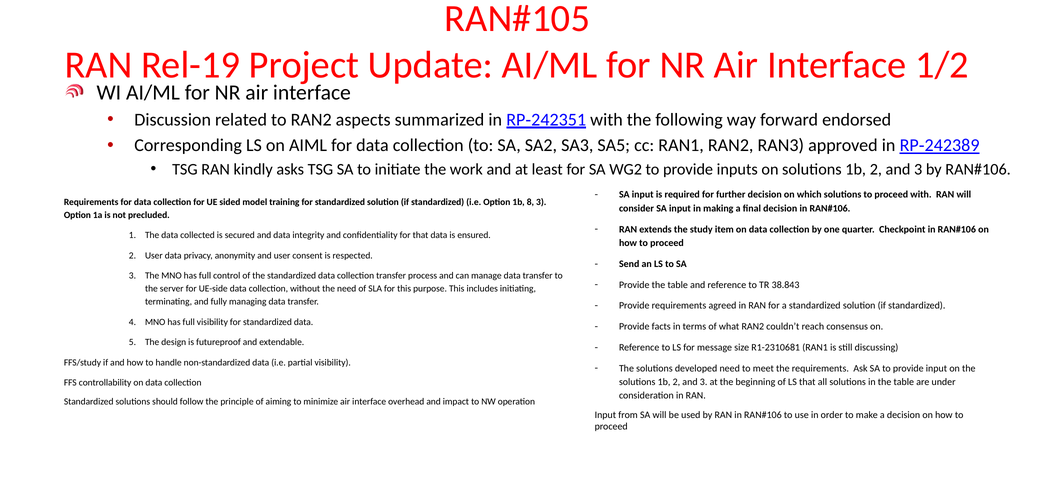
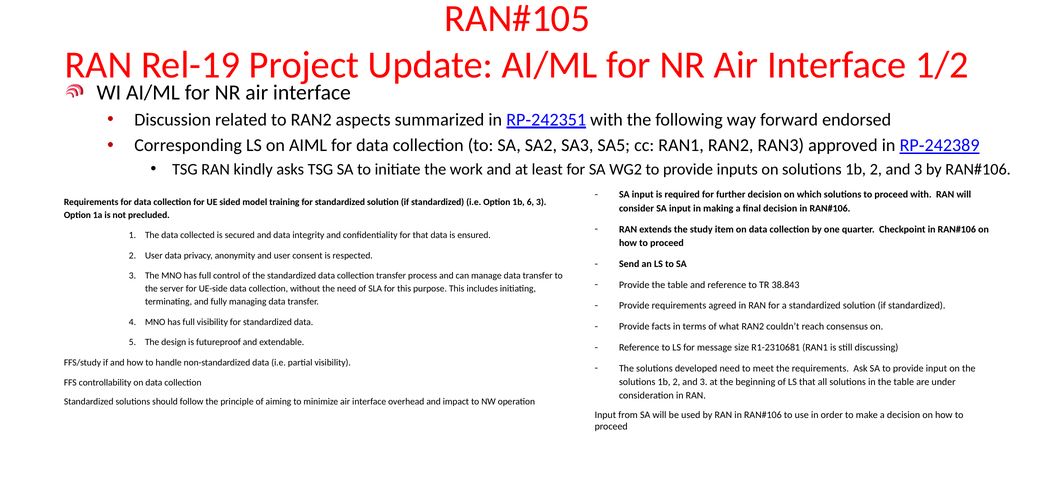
8: 8 -> 6 (530, 202)
